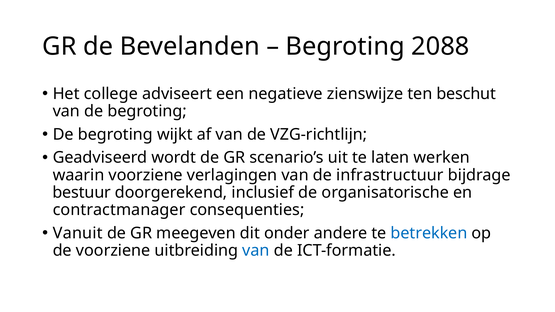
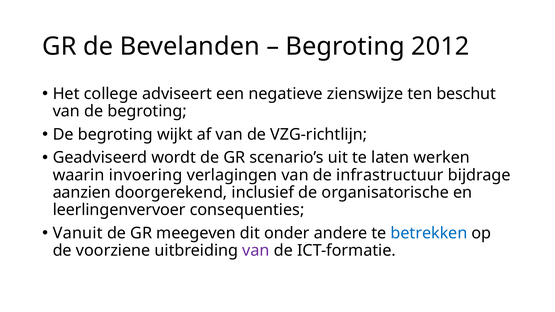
2088: 2088 -> 2012 (440, 47)
waarin voorziene: voorziene -> invoering (146, 175)
bestuur: bestuur -> aanzien (82, 193)
contractmanager: contractmanager -> leerlingenvervoer (119, 210)
van colour: blue -> purple (256, 251)
